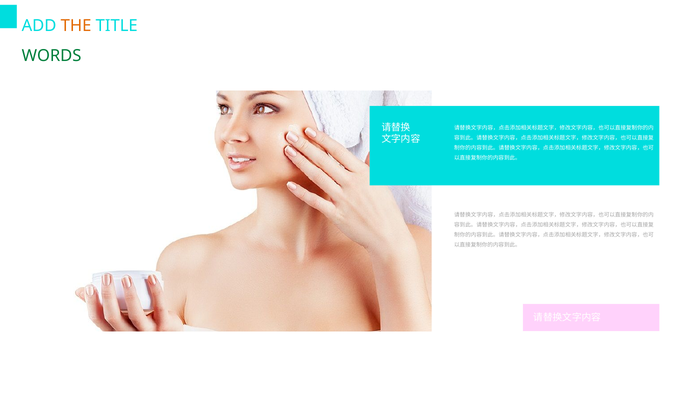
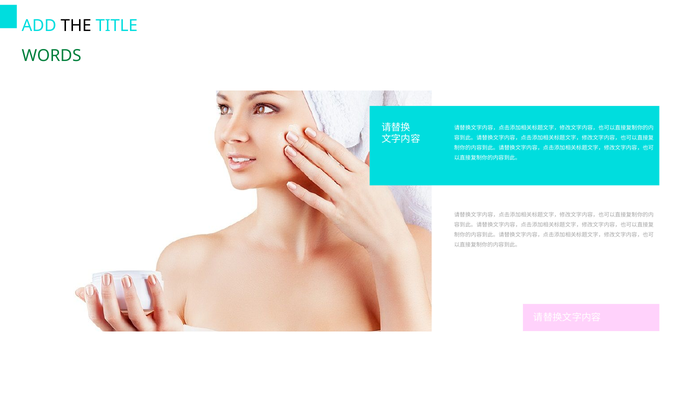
THE colour: orange -> black (76, 26)
